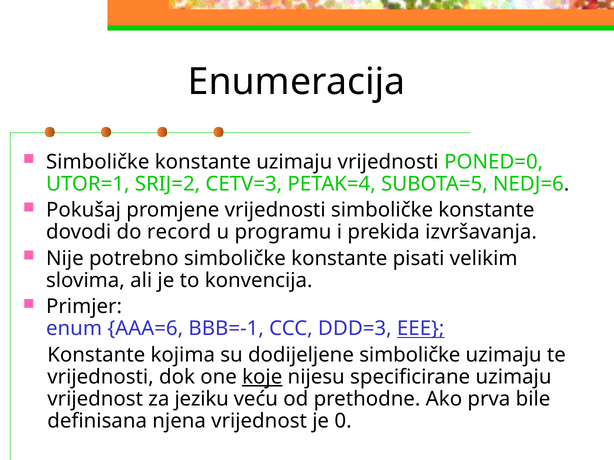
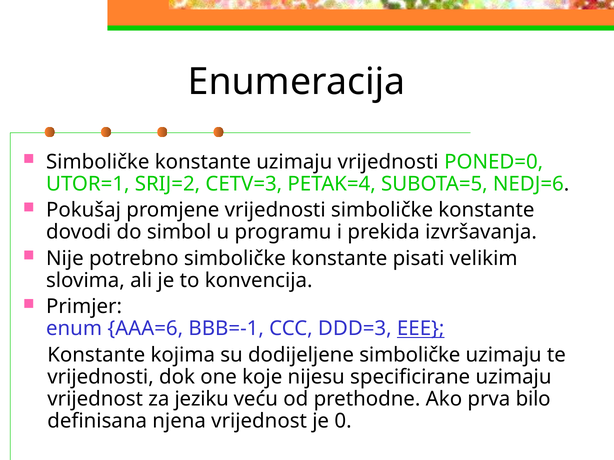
record: record -> simbol (179, 232)
koje underline: present -> none (262, 377)
bile: bile -> bilo (533, 399)
